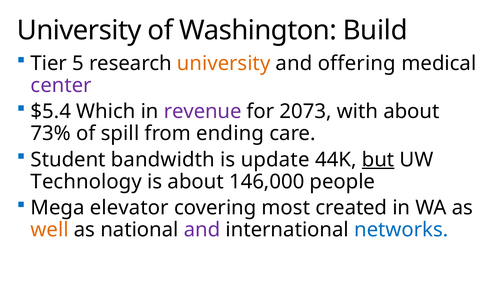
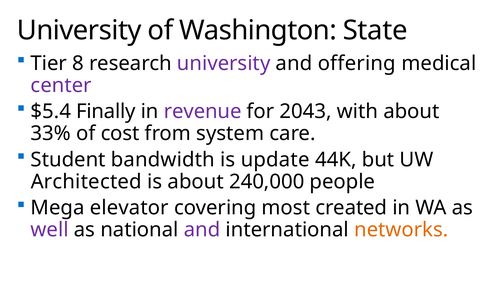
Build: Build -> State (375, 30)
5: 5 -> 8 (78, 63)
university colour: orange -> purple (224, 63)
Which: Which -> Finally (106, 111)
2073: 2073 -> 2043 (306, 111)
73%: 73% -> 33% (51, 133)
spill: spill -> cost (120, 133)
ending: ending -> system (230, 133)
but underline: present -> none (378, 159)
Technology: Technology -> Architected (86, 181)
146,000: 146,000 -> 240,000 (267, 181)
well colour: orange -> purple (50, 230)
networks colour: blue -> orange (401, 230)
